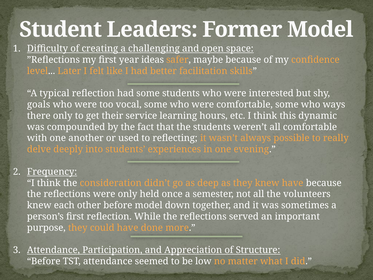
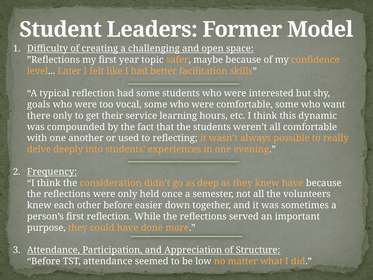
ideas: ideas -> topic (152, 60)
ways: ways -> want (334, 104)
before model: model -> easier (149, 205)
